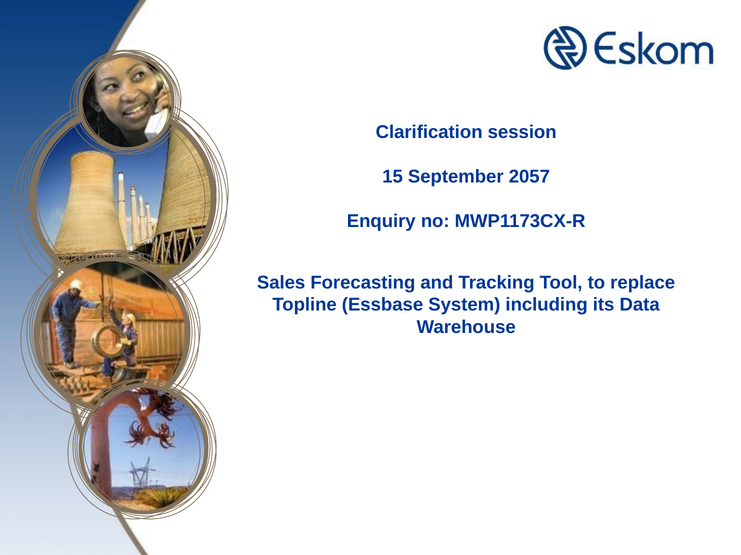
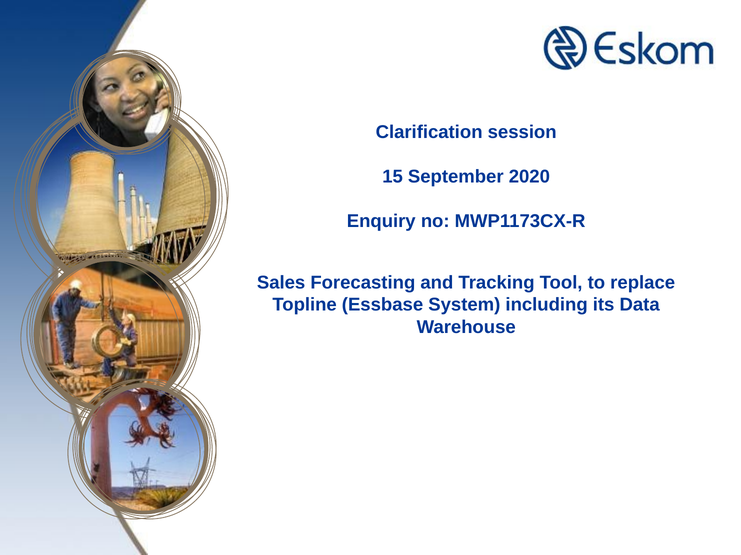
2057: 2057 -> 2020 (529, 177)
